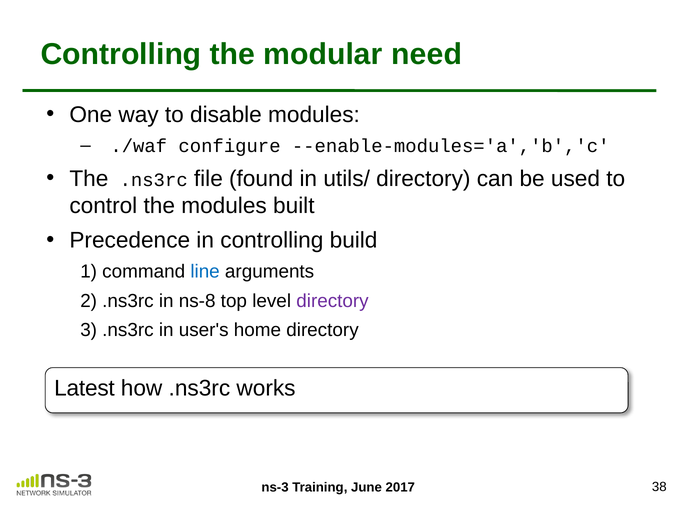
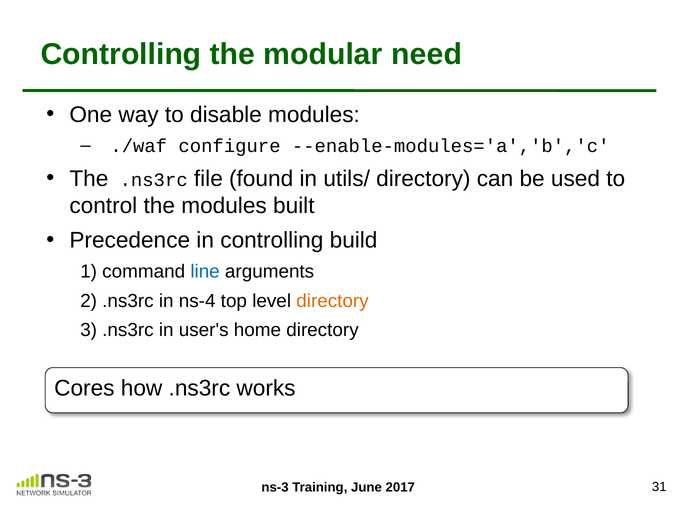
ns-8: ns-8 -> ns-4 (197, 301)
directory colour: purple -> orange (333, 301)
Latest: Latest -> Cores (84, 389)
38: 38 -> 31 (659, 487)
